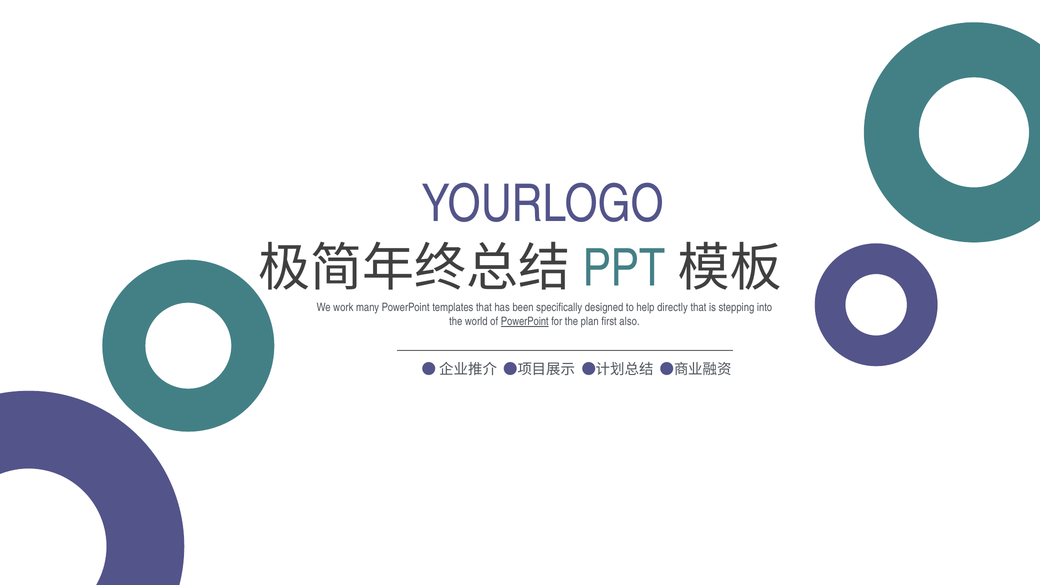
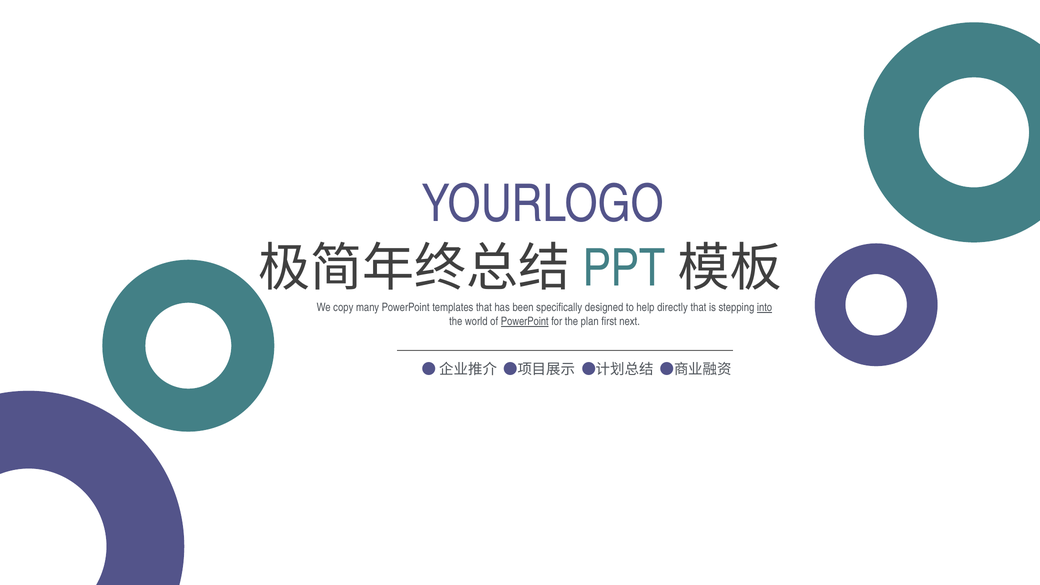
work: work -> copy (343, 308)
into underline: none -> present (765, 308)
also: also -> next (630, 321)
